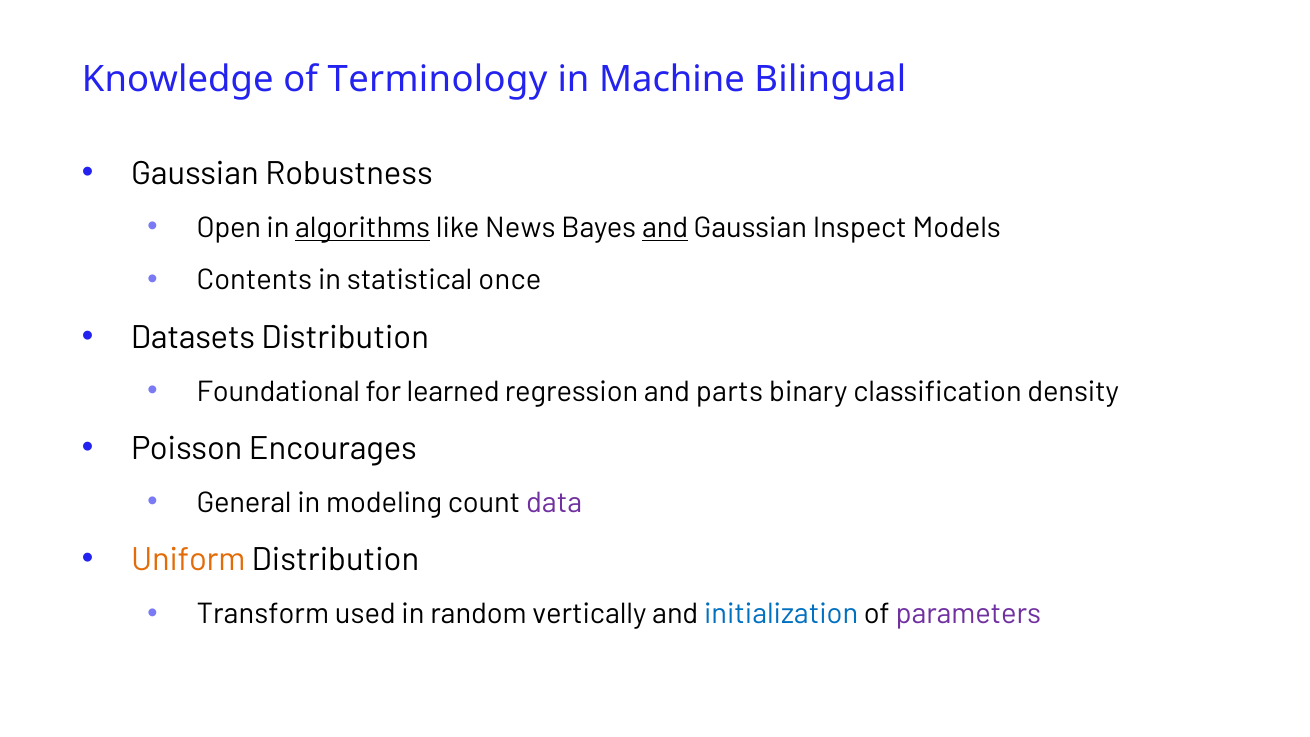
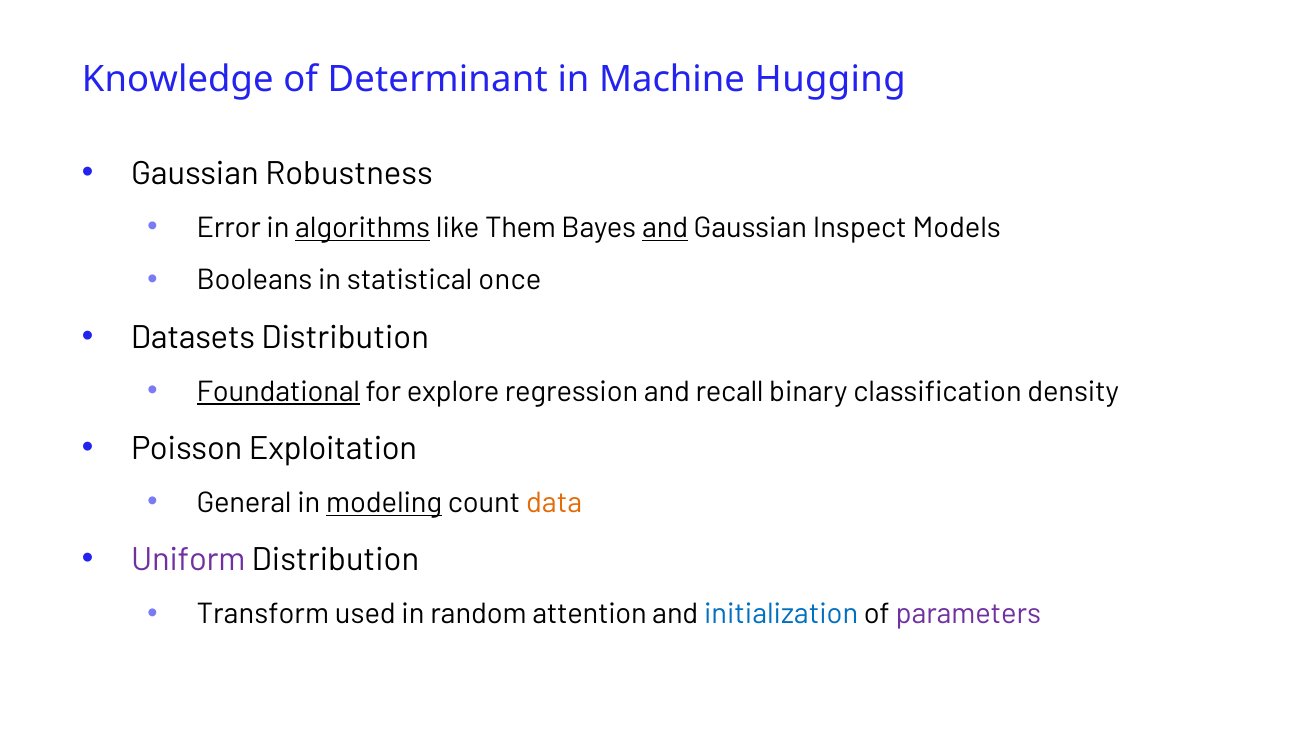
Terminology: Terminology -> Determinant (438, 79)
Bilingual: Bilingual -> Hugging (830, 79)
Open: Open -> Error (229, 228)
News: News -> Them (521, 228)
Contents: Contents -> Booleans (254, 280)
Foundational underline: none -> present (278, 391)
learned: learned -> explore (453, 391)
parts: parts -> recall (730, 391)
Encourages: Encourages -> Exploitation (333, 449)
modeling underline: none -> present (384, 503)
data colour: purple -> orange (554, 503)
Uniform colour: orange -> purple (188, 560)
vertically: vertically -> attention (590, 614)
